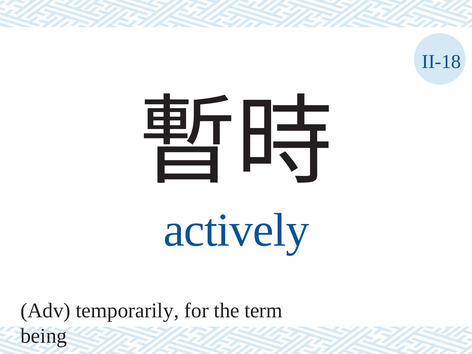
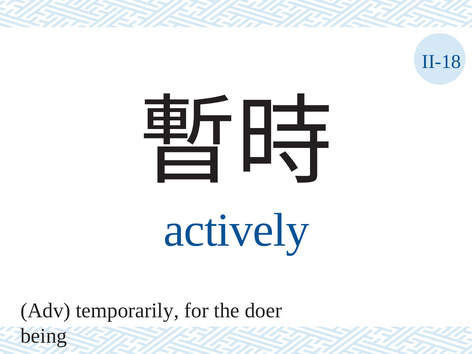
term: term -> doer (263, 311)
